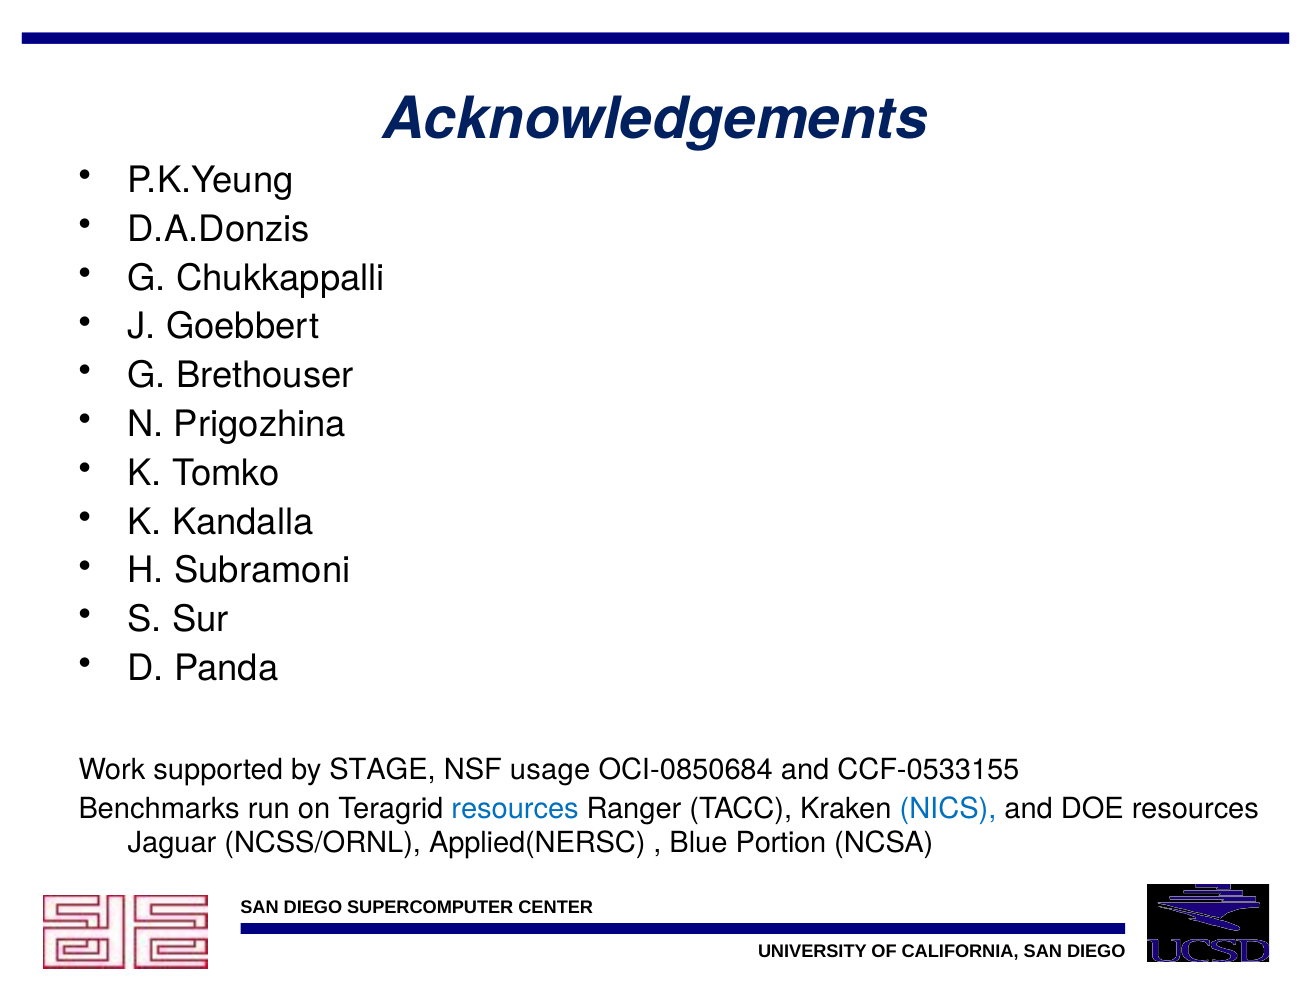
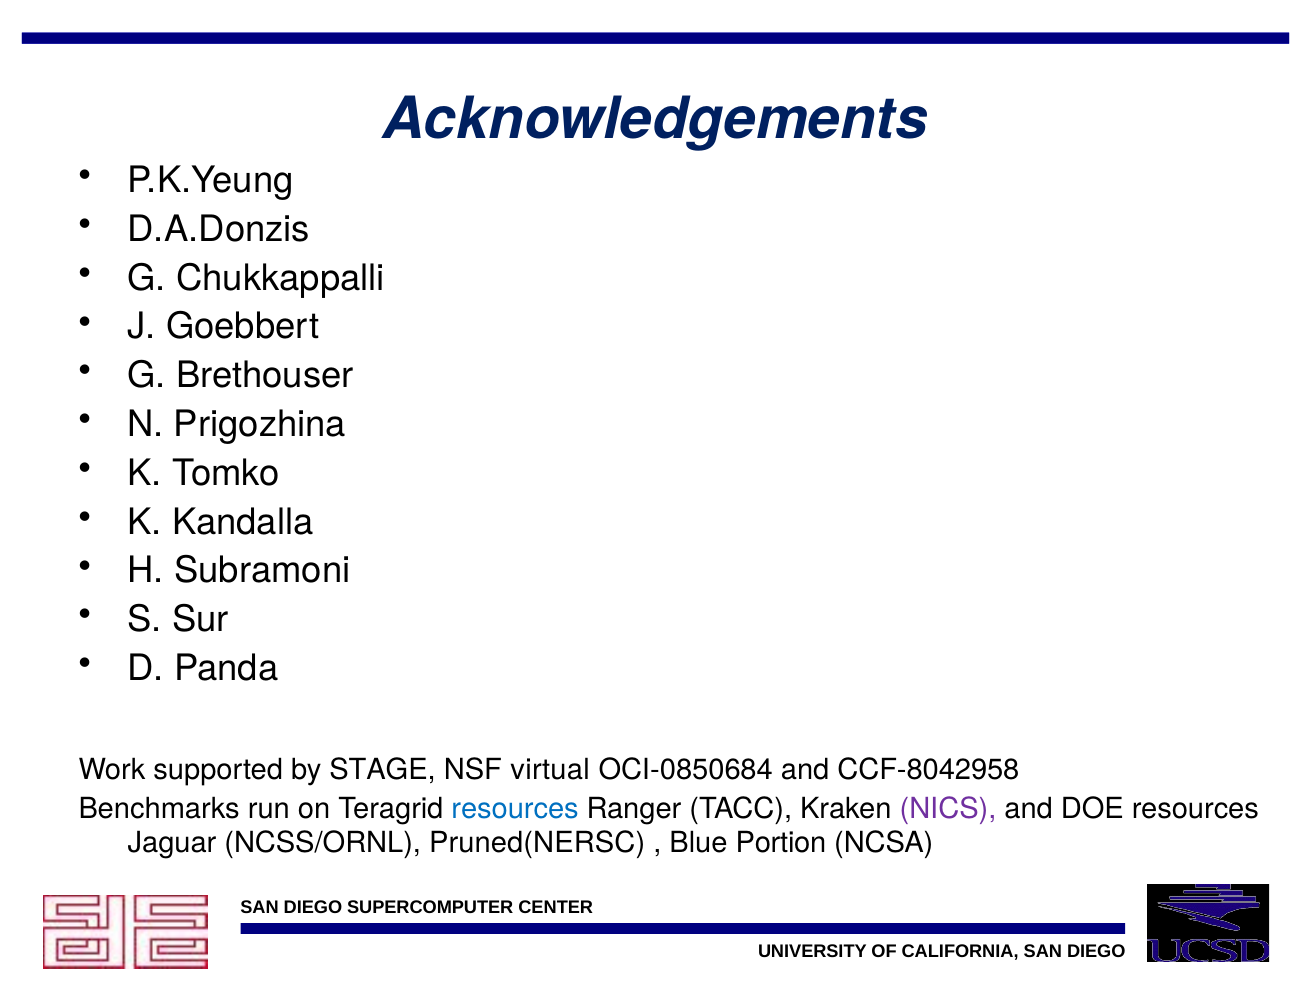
usage: usage -> virtual (550, 770)
CCF-0533155: CCF-0533155 -> CCF-8042958 (928, 770)
NICS colour: blue -> purple (948, 809)
Applied(NERSC: Applied(NERSC -> Pruned(NERSC (537, 843)
